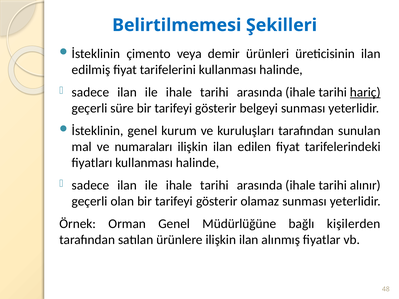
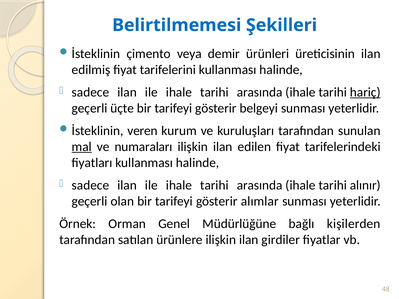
süre: süre -> üçte (122, 108)
genel: genel -> veren (143, 131)
mal underline: none -> present (82, 147)
olamaz: olamaz -> alımlar (260, 201)
alınmış: alınmış -> girdiler (281, 240)
